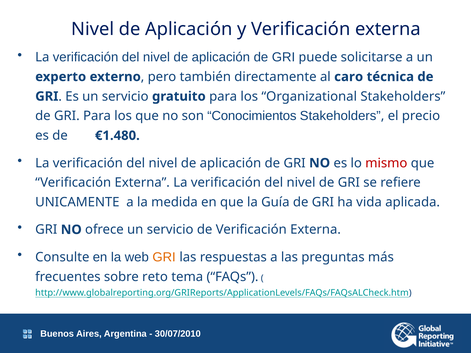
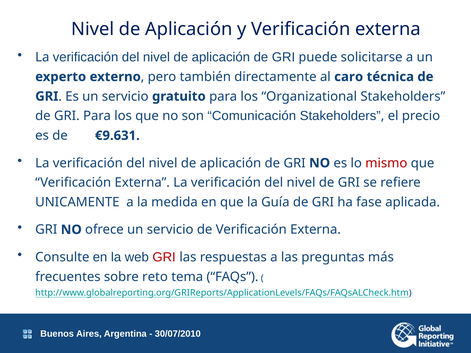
Conocimientos: Conocimientos -> Comunicación (252, 116)
€1.480: €1.480 -> €9.631 (117, 136)
vida: vida -> fase (369, 202)
GRI colour: orange -> red (164, 257)
